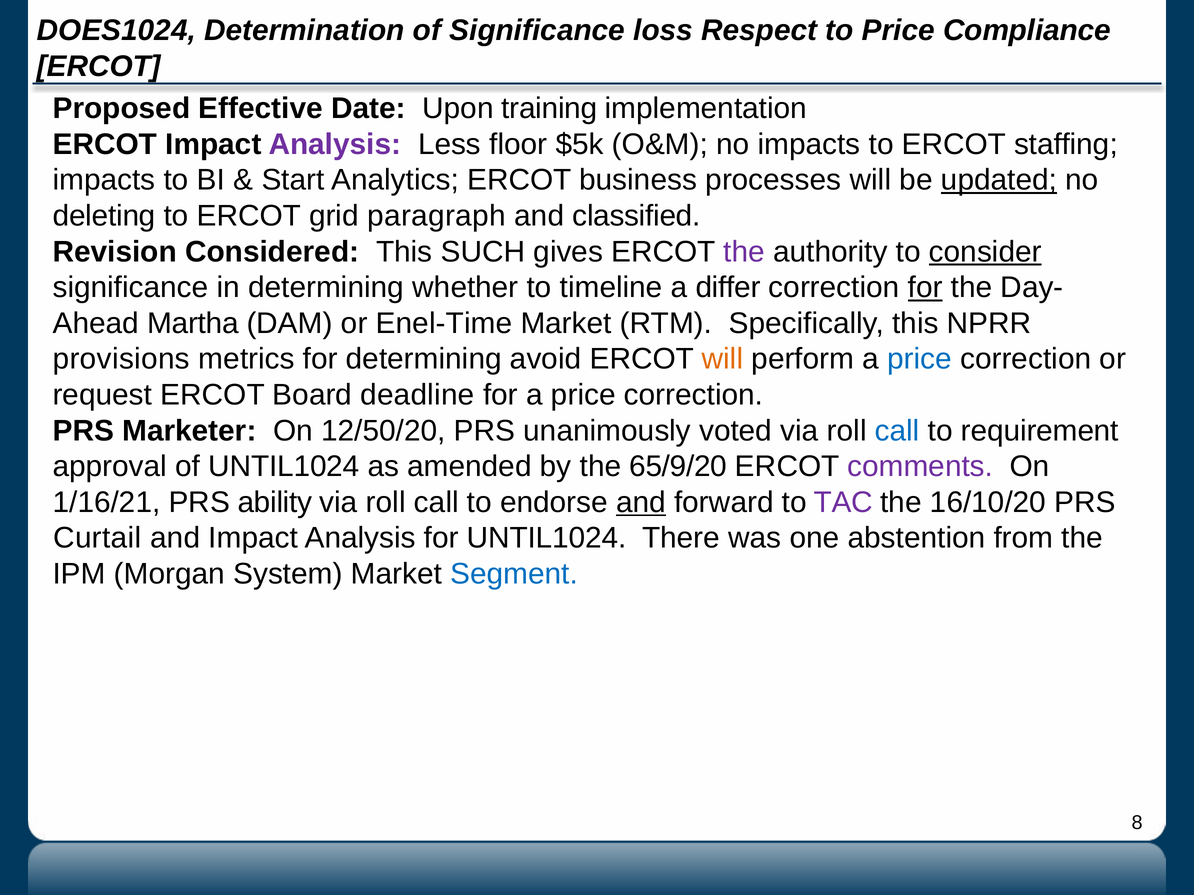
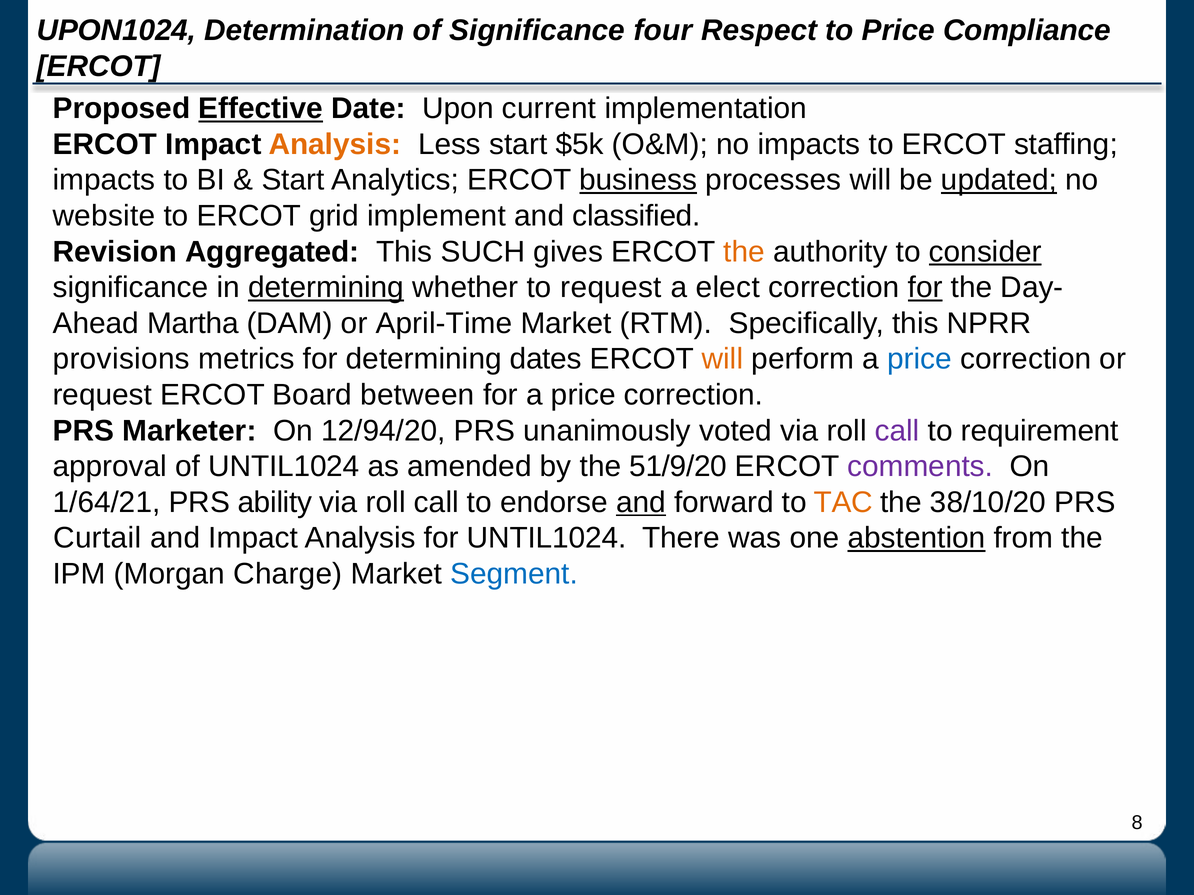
DOES1024: DOES1024 -> UPON1024 (116, 31)
loss: loss -> four (663, 31)
Effective underline: none -> present (261, 109)
training: training -> current (549, 109)
Analysis colour: purple -> orange (335, 144)
Less floor: floor -> start (518, 144)
business underline: none -> present (638, 180)
deleting: deleting -> website (104, 216)
paragraph: paragraph -> implement (437, 216)
Considered: Considered -> Aggregated (272, 252)
the colour: purple -> orange (744, 252)
determining underline: none -> present (326, 288)
to timeline: timeline -> request (611, 288)
differ: differ -> elect (728, 288)
Enel-Time: Enel-Time -> April-Time (444, 324)
avoid: avoid -> dates (546, 359)
deadline: deadline -> between (417, 395)
12/50/20: 12/50/20 -> 12/94/20 (383, 431)
call colour: blue -> purple (897, 431)
65/9/20: 65/9/20 -> 51/9/20 (678, 467)
1/16/21: 1/16/21 -> 1/64/21 (107, 503)
TAC colour: purple -> orange (843, 503)
16/10/20: 16/10/20 -> 38/10/20 (988, 503)
abstention underline: none -> present (917, 538)
System: System -> Charge (288, 574)
